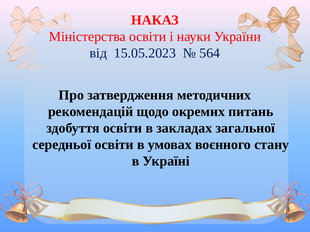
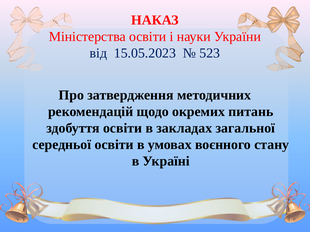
564: 564 -> 523 (210, 53)
